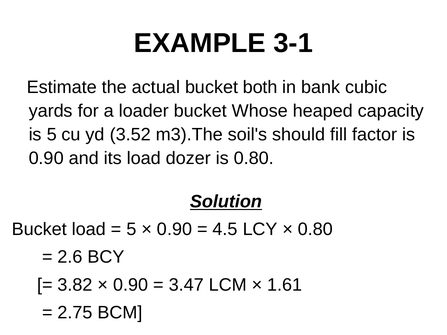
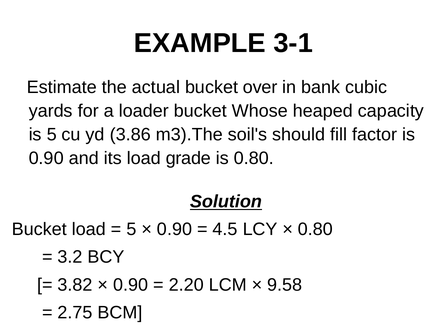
both: both -> over (260, 87)
3.52: 3.52 -> 3.86 (130, 135)
dozer: dozer -> grade (188, 158)
2.6: 2.6 -> 3.2 (70, 257)
3.47: 3.47 -> 2.20 (186, 285)
1.61: 1.61 -> 9.58 (285, 285)
